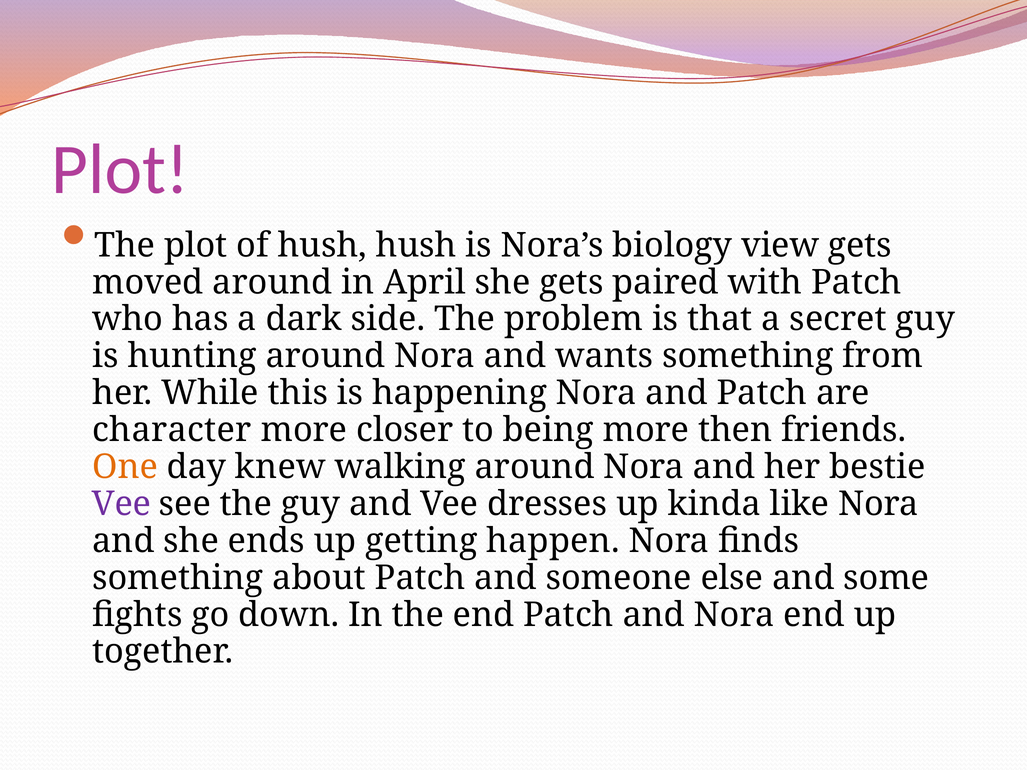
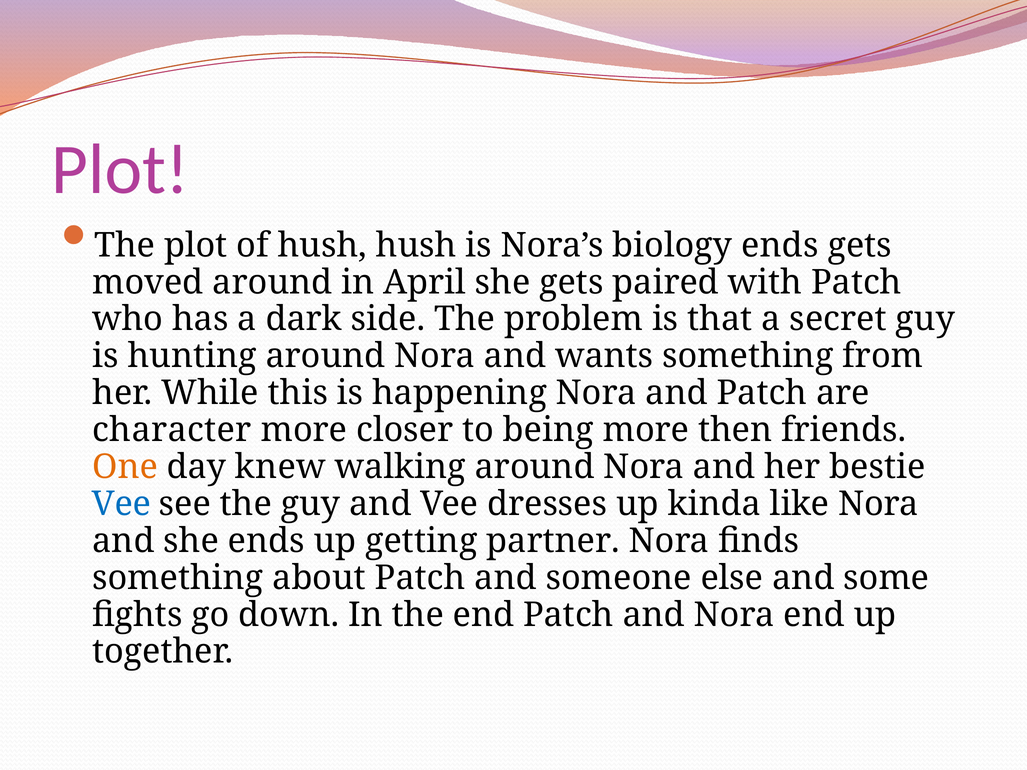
biology view: view -> ends (780, 245)
Vee colour: purple -> blue (121, 504)
happen: happen -> partner (553, 541)
